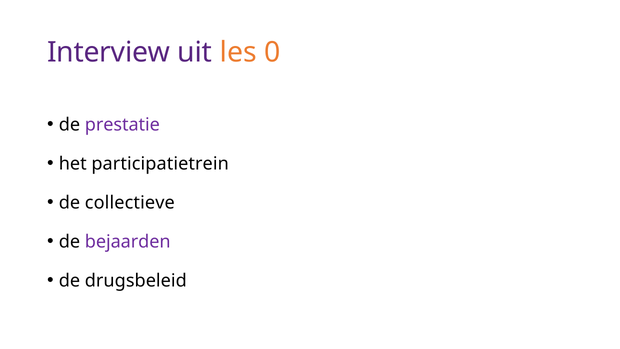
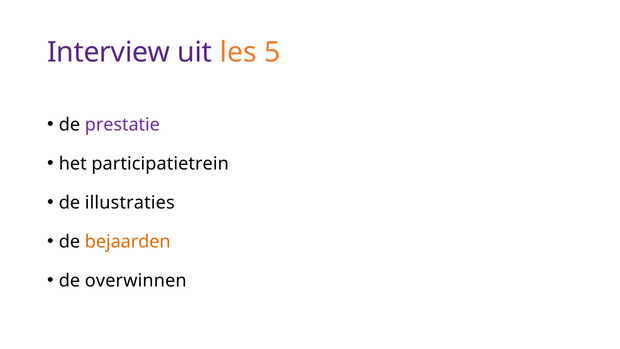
0: 0 -> 5 (272, 52)
collectieve: collectieve -> illustraties (130, 203)
bejaarden colour: purple -> orange (128, 242)
drugsbeleid: drugsbeleid -> overwinnen (136, 281)
